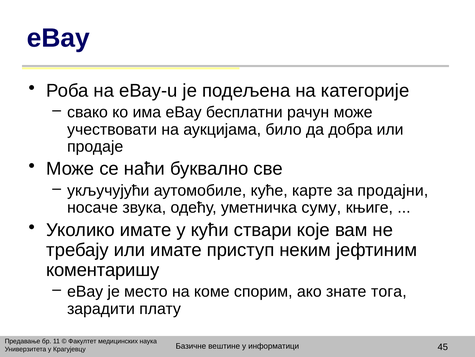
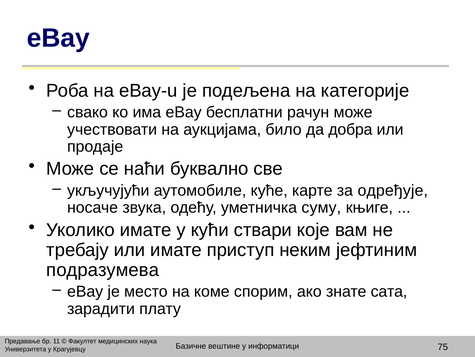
продајни: продајни -> одређује (393, 190)
коментаришу: коментаришу -> подразумева (103, 269)
тога: тога -> сата (389, 291)
45: 45 -> 75 (443, 347)
